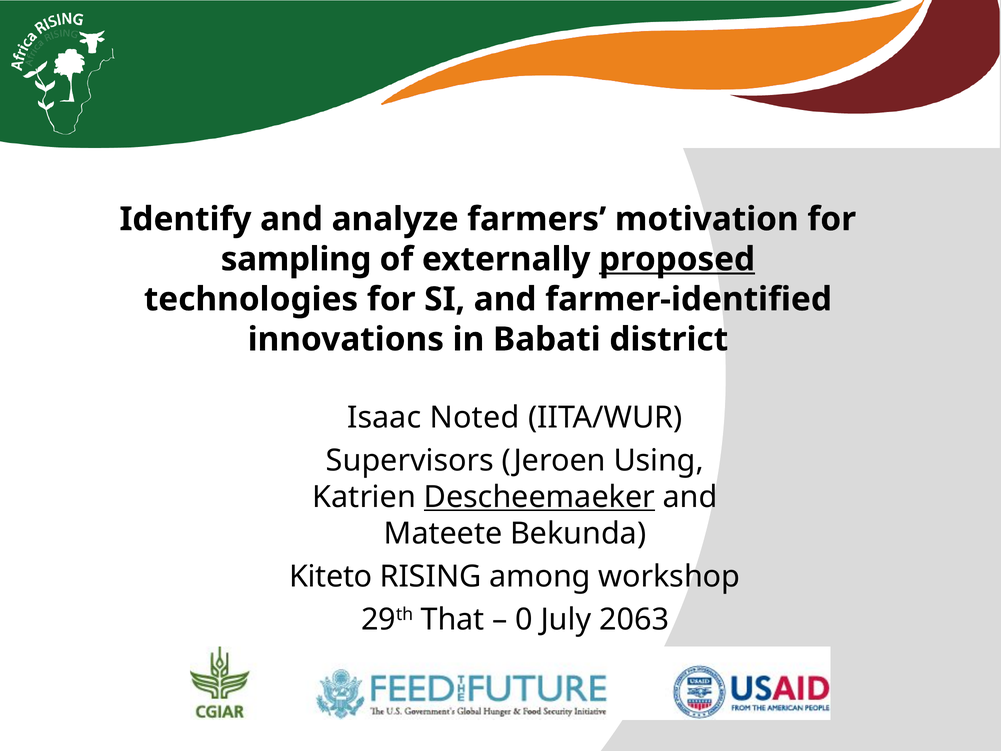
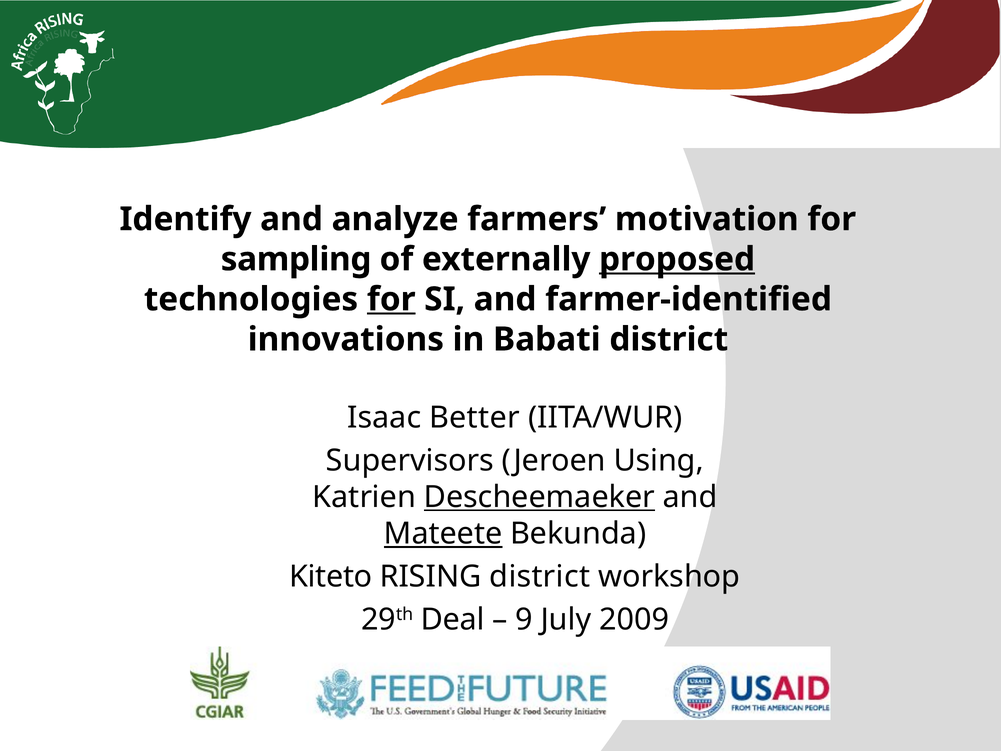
for underline: none -> present (391, 299)
Noted: Noted -> Better (475, 417)
Mateete underline: none -> present (443, 534)
RISING among: among -> district (540, 576)
That: That -> Deal (453, 619)
0: 0 -> 9 (524, 619)
2063: 2063 -> 2009 (634, 619)
